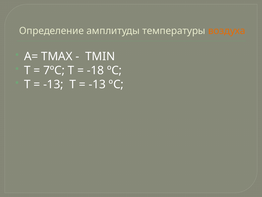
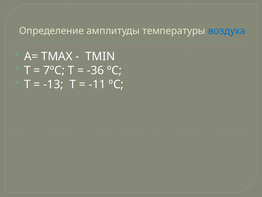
воздуха colour: orange -> blue (227, 31)
-18: -18 -> -36 (95, 70)
-13: -13 -> -11 (97, 84)
